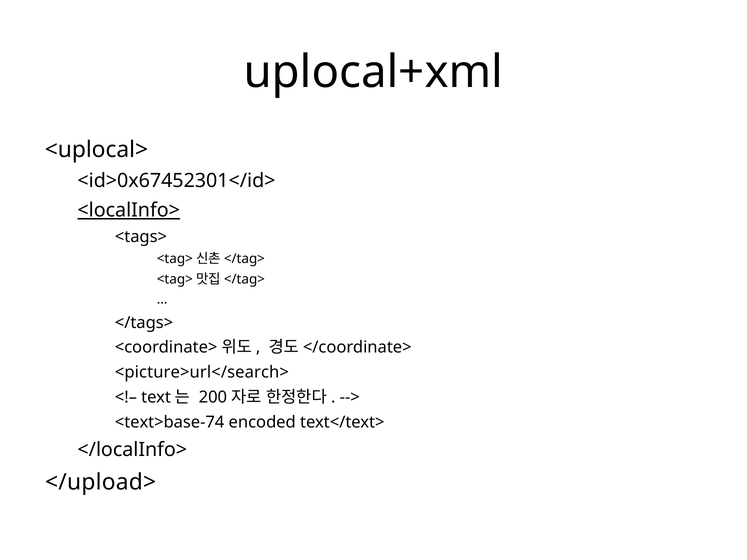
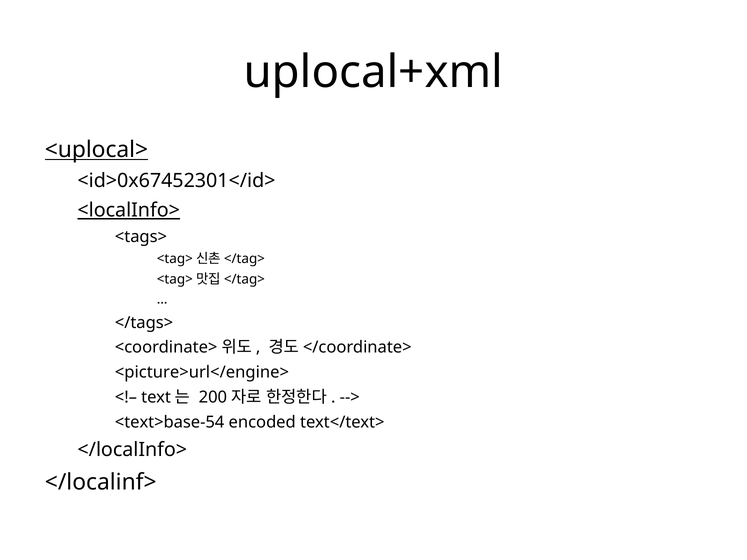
<uplocal> underline: none -> present (96, 150)
<picture>url</search>: <picture>url</search> -> <picture>url</engine> (202, 373)
<text>base-74: <text>base-74 -> <text>base-54 (170, 422)
</upload>: </upload> -> </localinf> (101, 483)
